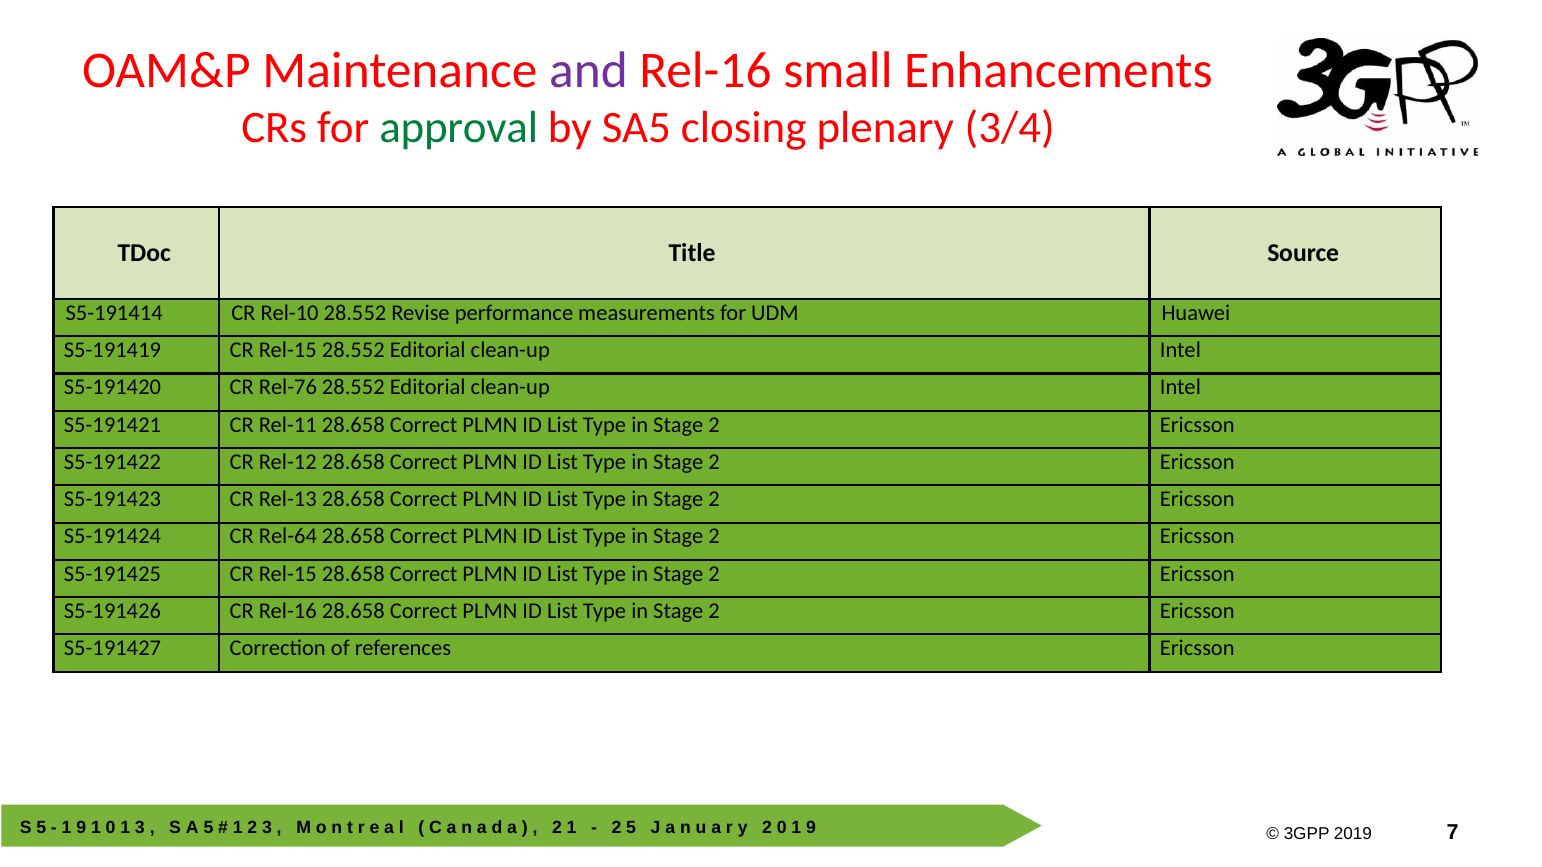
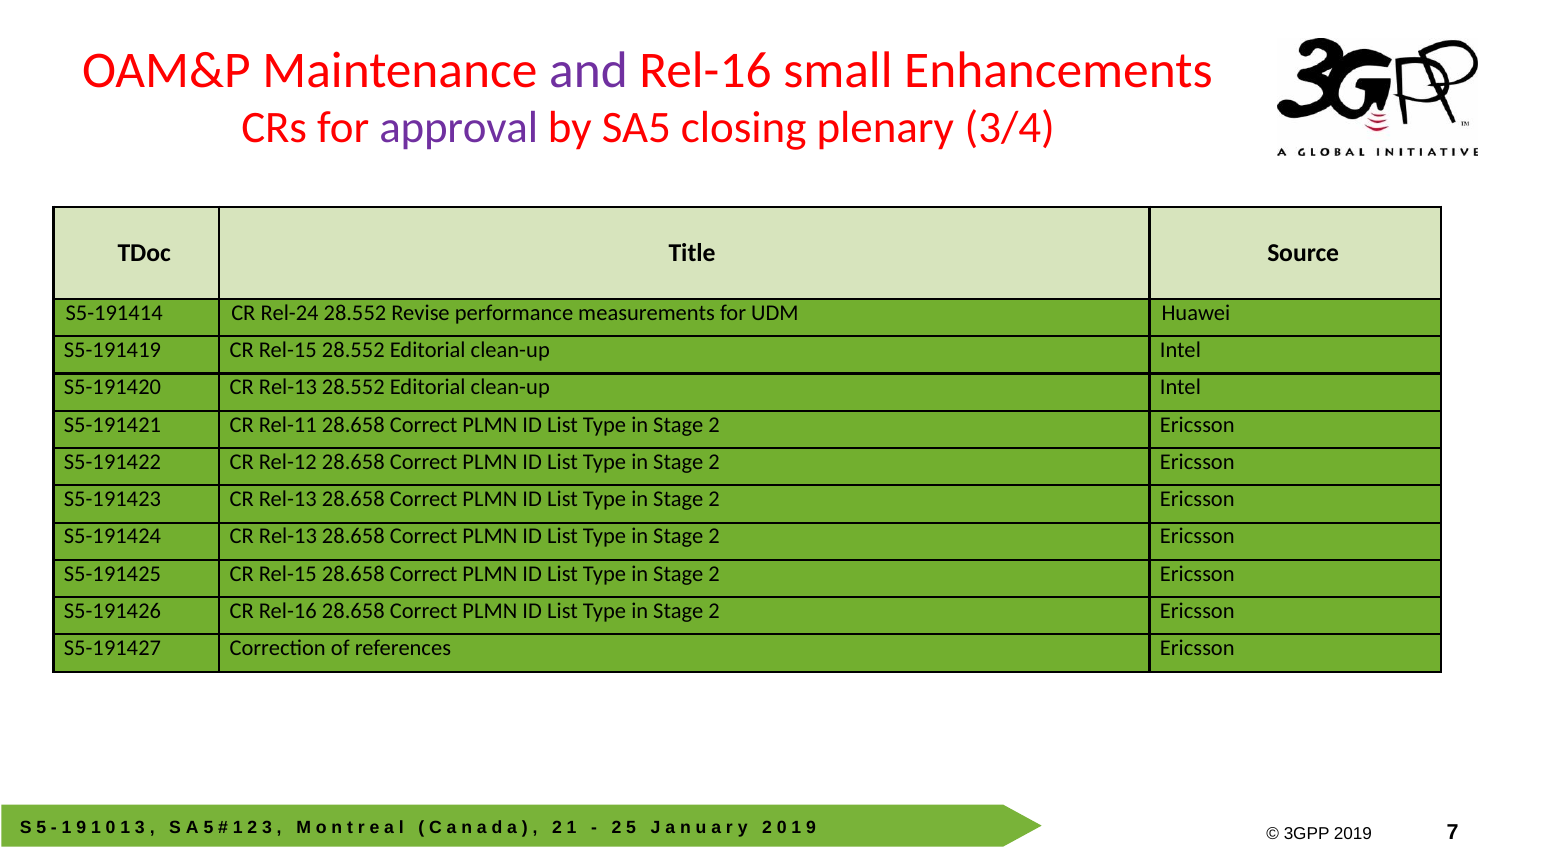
approval colour: green -> purple (459, 128)
Rel-10: Rel-10 -> Rel-24 (290, 313)
S5-191420 CR Rel-76: Rel-76 -> Rel-13 (288, 388)
S5-191424 CR Rel-64: Rel-64 -> Rel-13 (288, 537)
